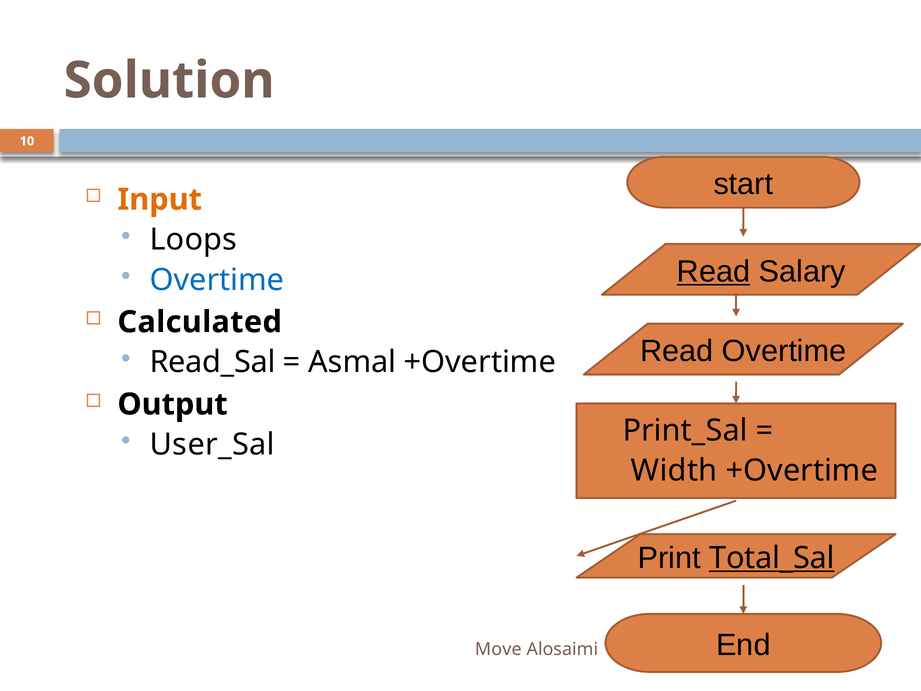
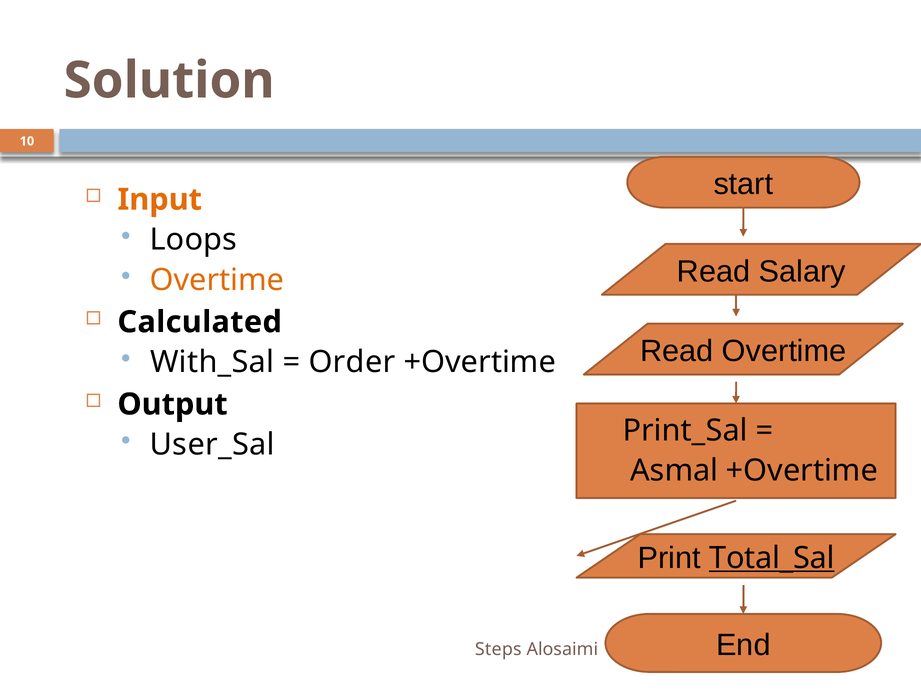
Read underline: present -> none (714, 271)
Overtime colour: blue -> orange (217, 280)
Read_Sal: Read_Sal -> With_Sal (212, 362)
Asmal: Asmal -> Order (352, 362)
Width: Width -> Asmal (674, 470)
Move: Move -> Steps (498, 649)
